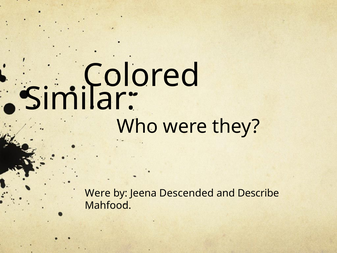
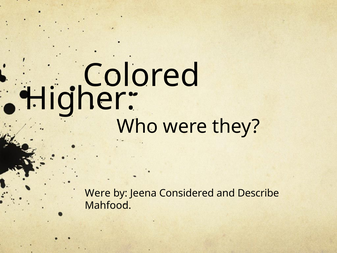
Similar: Similar -> Higher (80, 99)
Descended: Descended -> Considered (187, 193)
